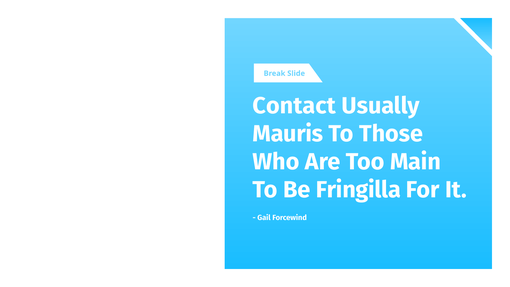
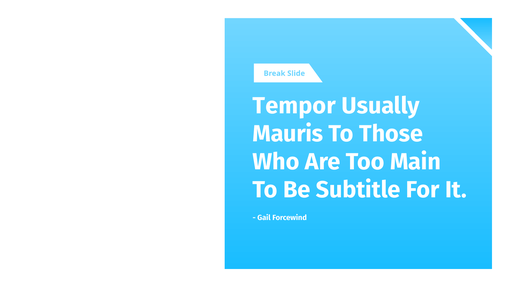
Contact: Contact -> Tempor (294, 106)
Fringilla: Fringilla -> Subtitle (358, 190)
